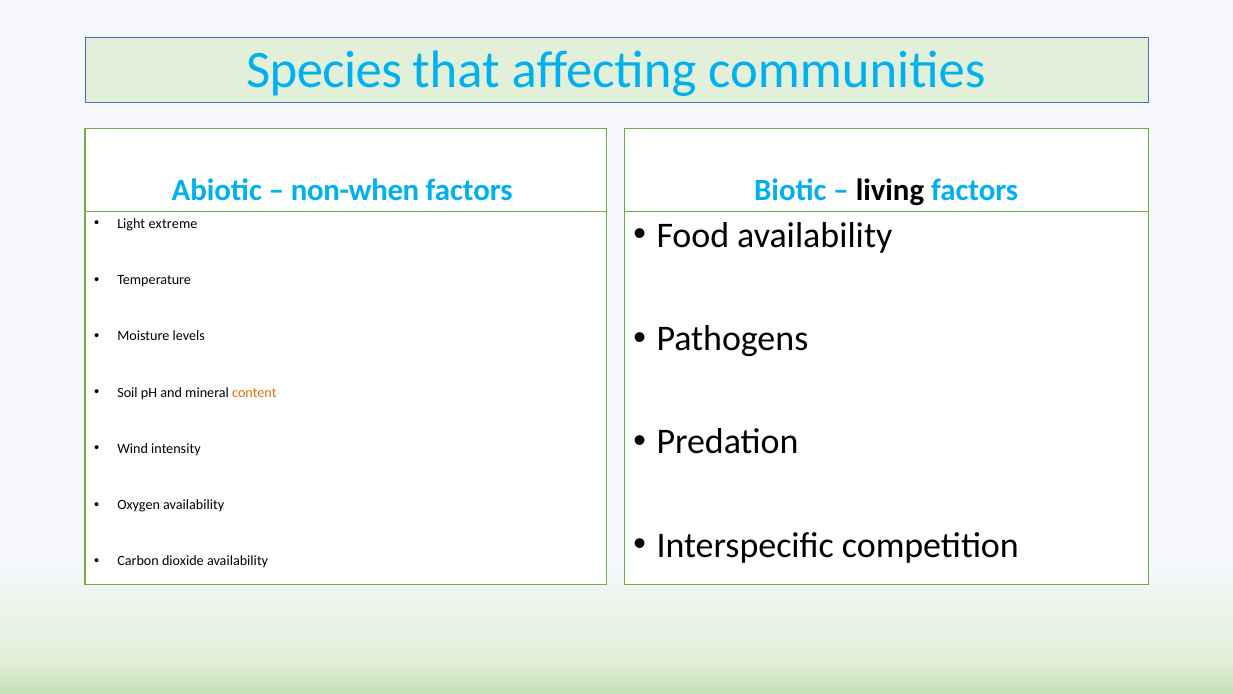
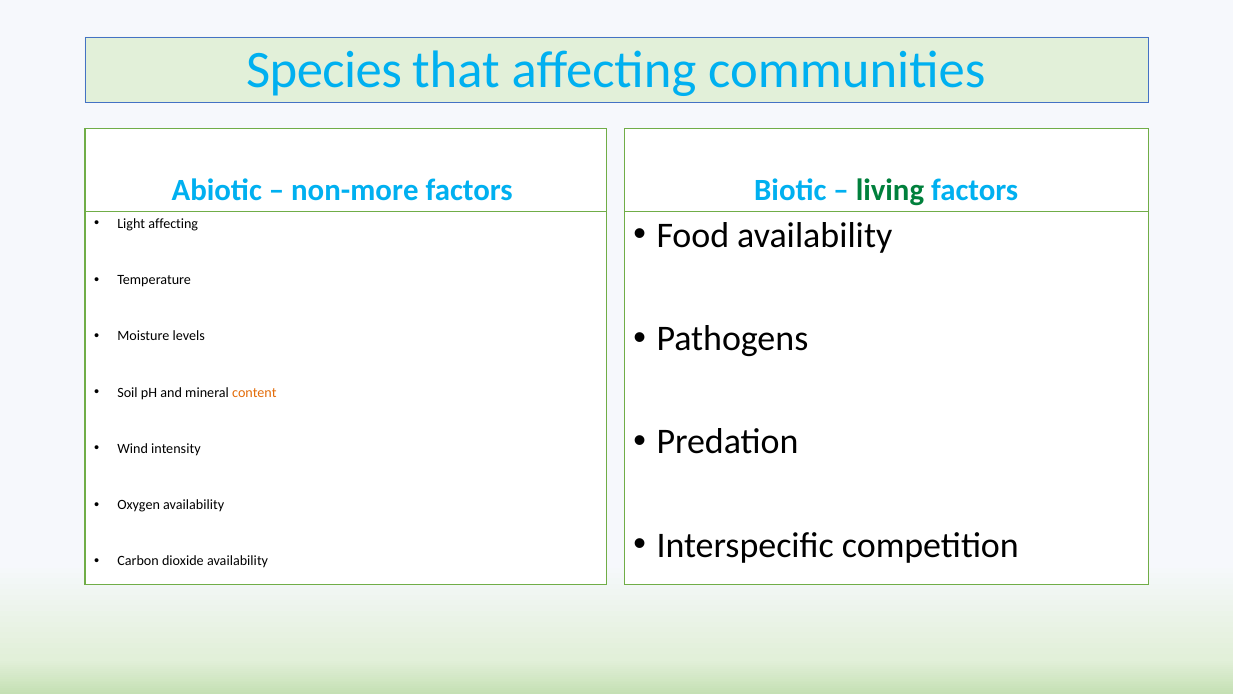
non-when: non-when -> non-more (355, 190)
living colour: black -> green (890, 190)
Light extreme: extreme -> affecting (173, 224)
